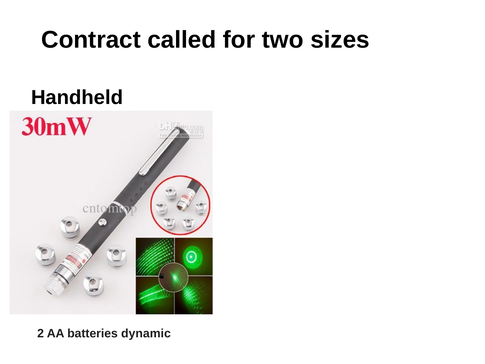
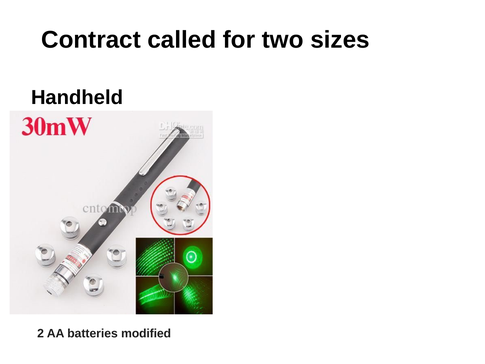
dynamic: dynamic -> modified (146, 333)
